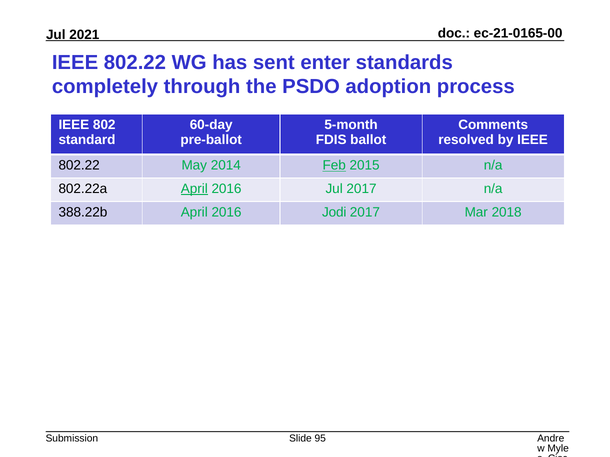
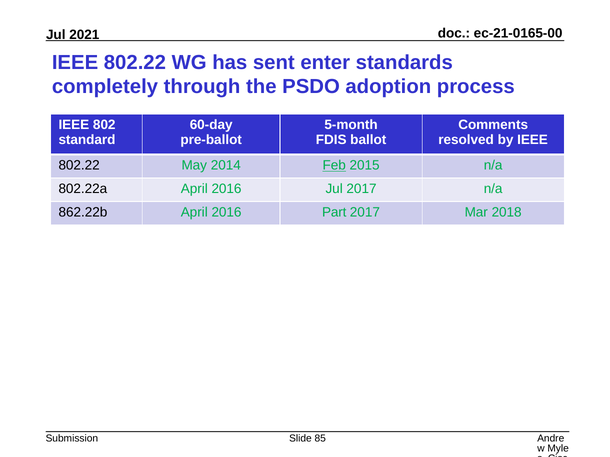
April underline: present -> none (194, 189)
388.22b: 388.22b -> 862.22b (83, 212)
Jodi: Jodi -> Part (334, 212)
95: 95 -> 85 (320, 439)
